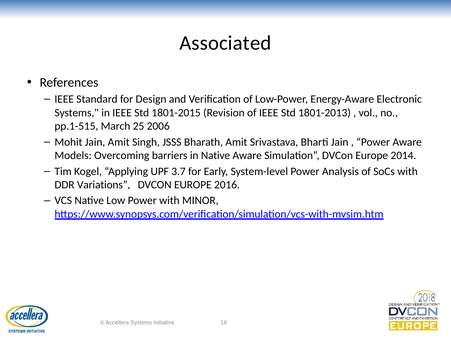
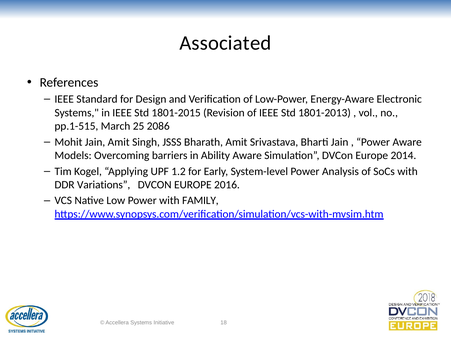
2006: 2006 -> 2086 (158, 126)
in Native: Native -> Ability (215, 156)
3.7: 3.7 -> 1.2 (179, 171)
MINOR: MINOR -> FAMILY (200, 201)
